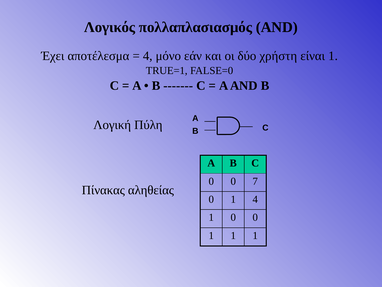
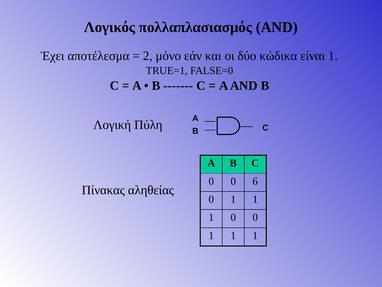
4: 4 -> 2 (148, 56)
χρήστη: χρήστη -> κώδικα (278, 56)
7: 7 -> 6 (255, 181)
4: 4 -> 1 (255, 199)
